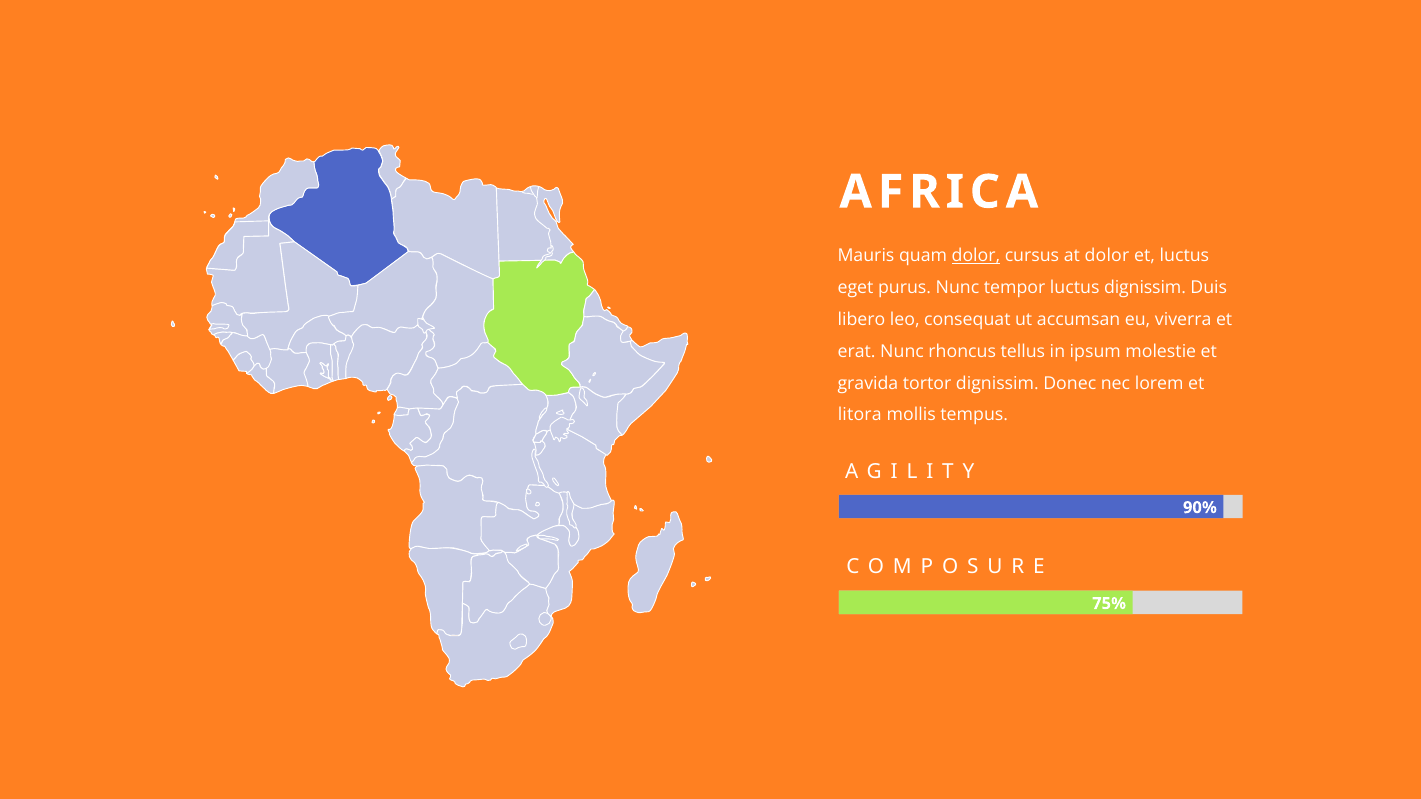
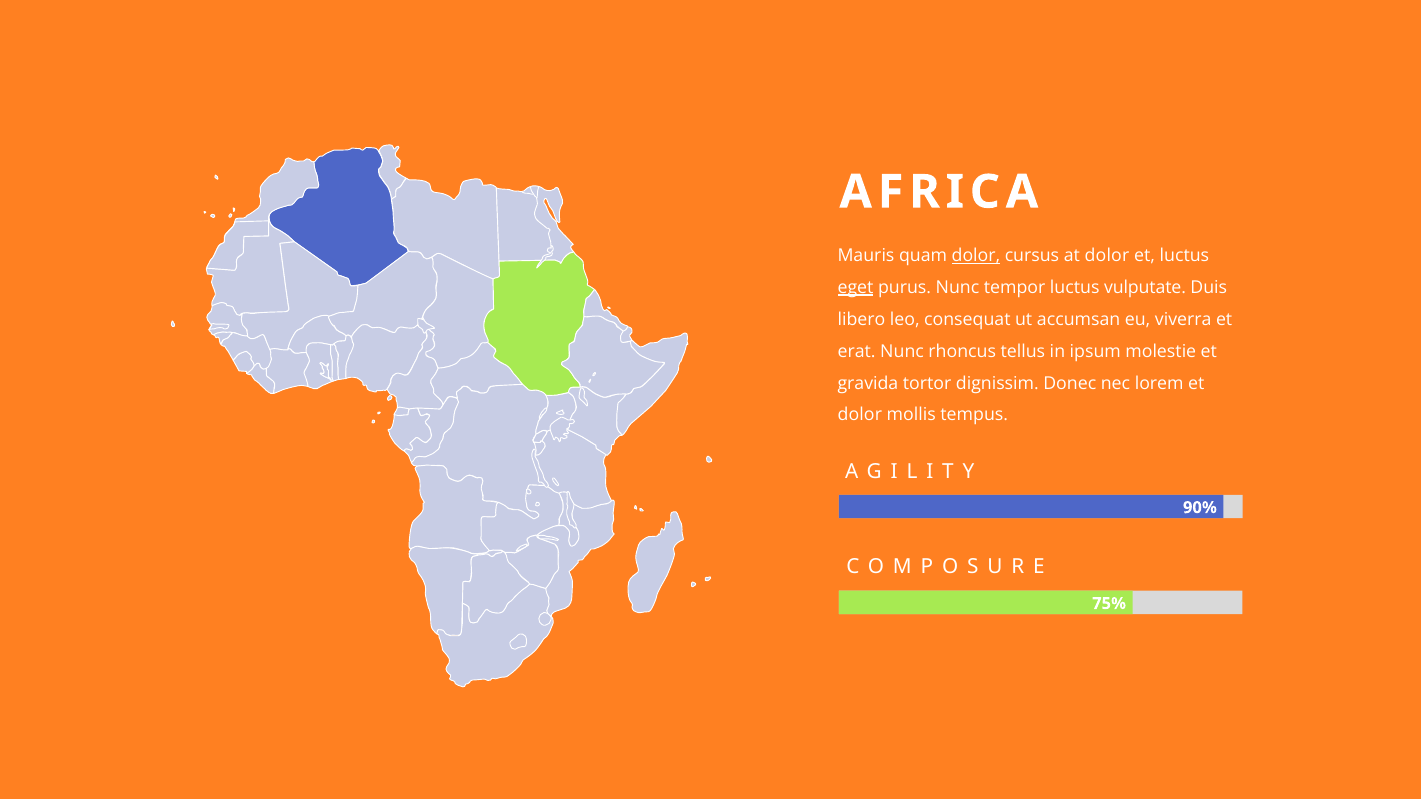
eget underline: none -> present (856, 288)
luctus dignissim: dignissim -> vulputate (1145, 288)
litora: litora -> dolor (860, 415)
